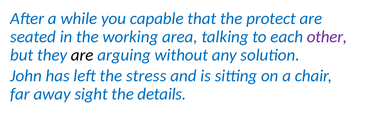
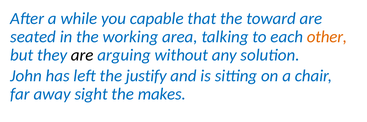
protect: protect -> toward (271, 19)
other colour: purple -> orange (327, 37)
stress: stress -> justify (146, 76)
details: details -> makes (162, 94)
